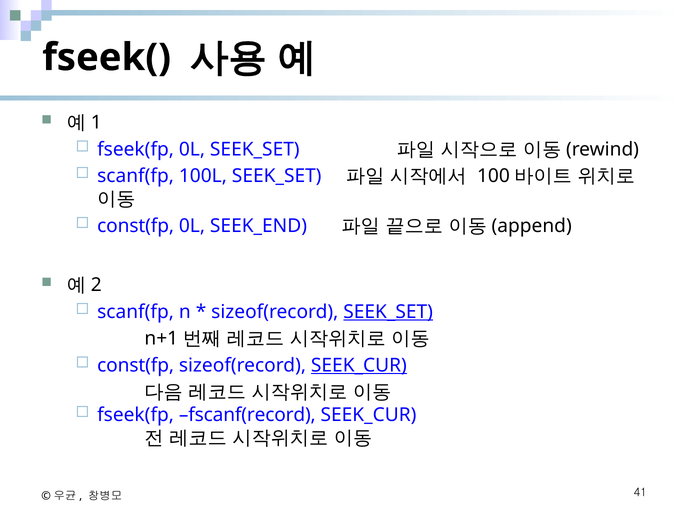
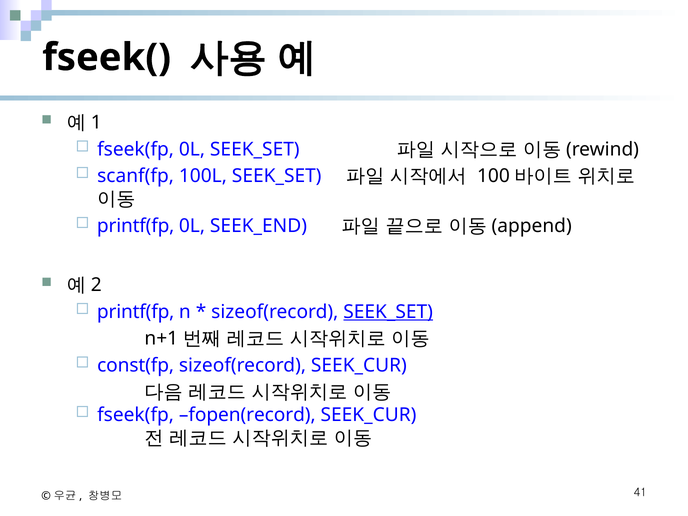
const(fp: const(fp -> printf(fp (136, 226)
scanf(fp: scanf(fp -> printf(fp (136, 312)
SEEK_CUR underline: present -> none (359, 365)
fscanf(record: fscanf(record -> fopen(record (247, 415)
